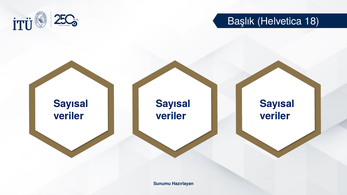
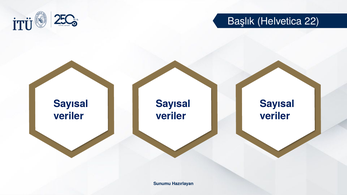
18: 18 -> 22 (312, 21)
